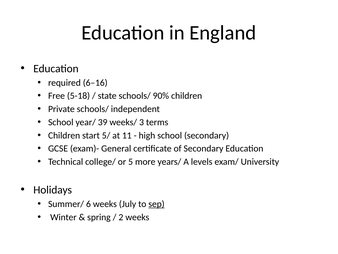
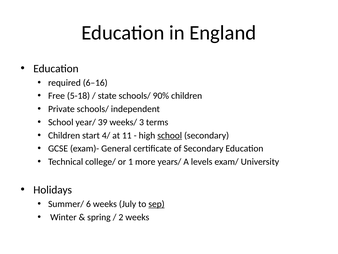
5/: 5/ -> 4/ (106, 135)
school underline: none -> present (170, 135)
5: 5 -> 1 (131, 162)
